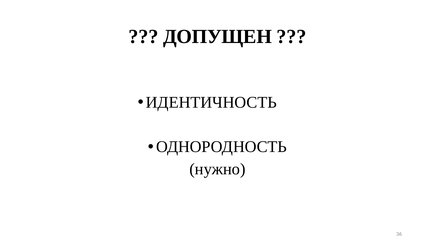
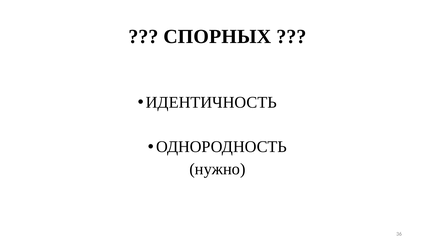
ДОПУЩЕН: ДОПУЩЕН -> СПОРНЫХ (217, 37)
